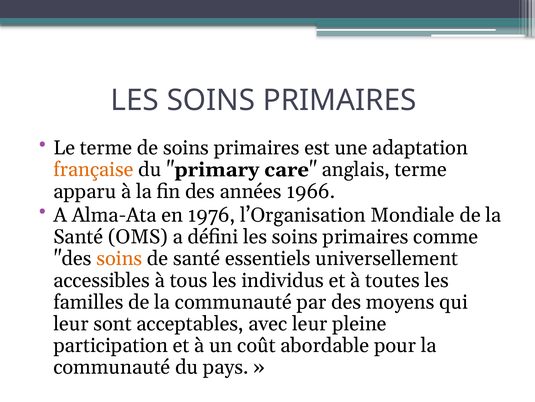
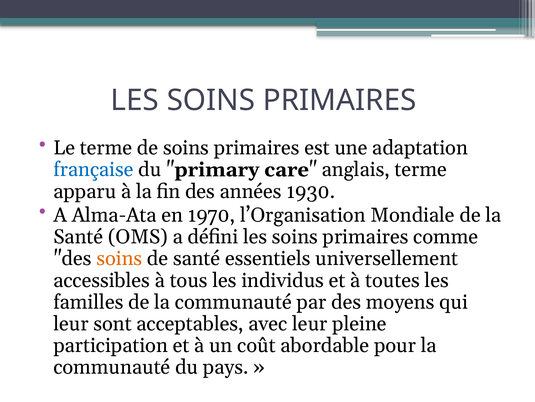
française colour: orange -> blue (93, 169)
1966: 1966 -> 1930 (311, 191)
1976: 1976 -> 1970 (212, 215)
